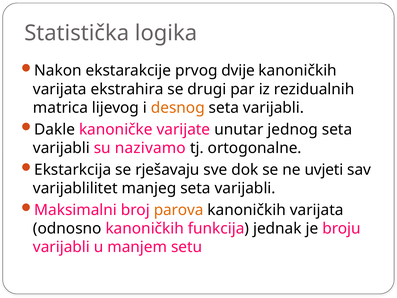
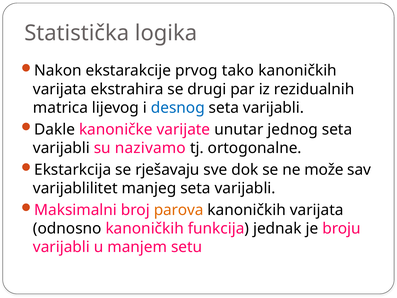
dvije: dvije -> tako (238, 71)
desnog colour: orange -> blue (178, 108)
uvjeti: uvjeti -> može (324, 170)
